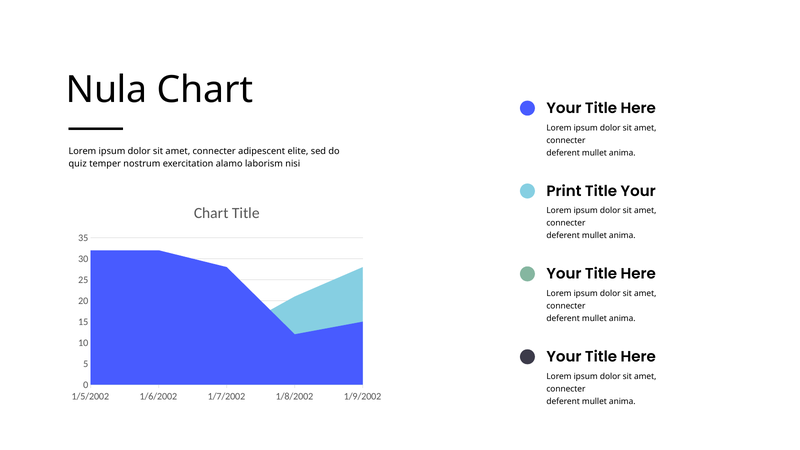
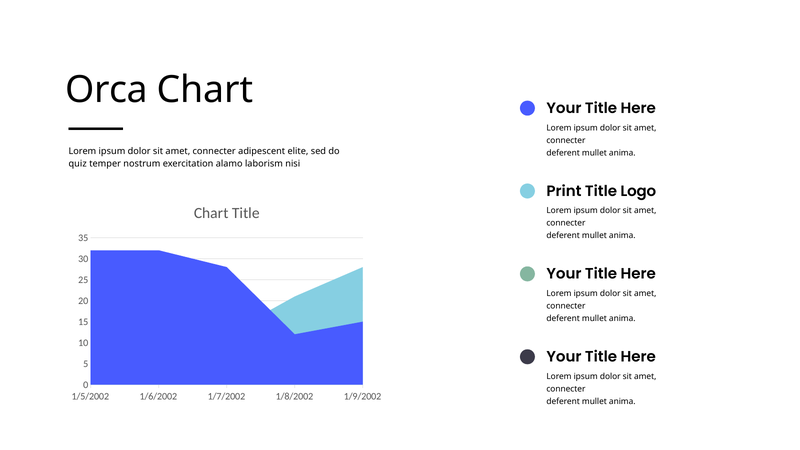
Nula: Nula -> Orca (107, 90)
Your: Your -> Logo (638, 191)
